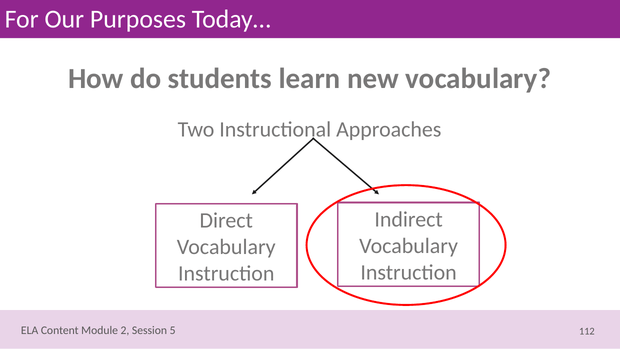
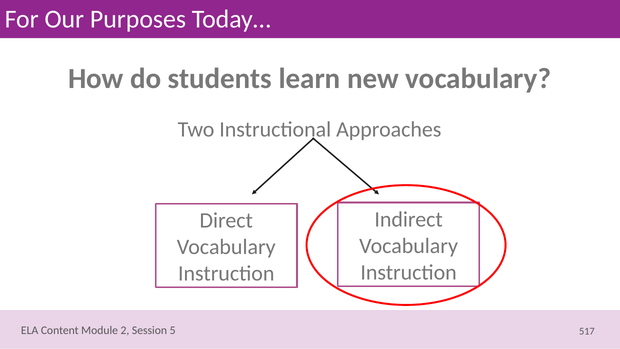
112: 112 -> 517 (587, 331)
